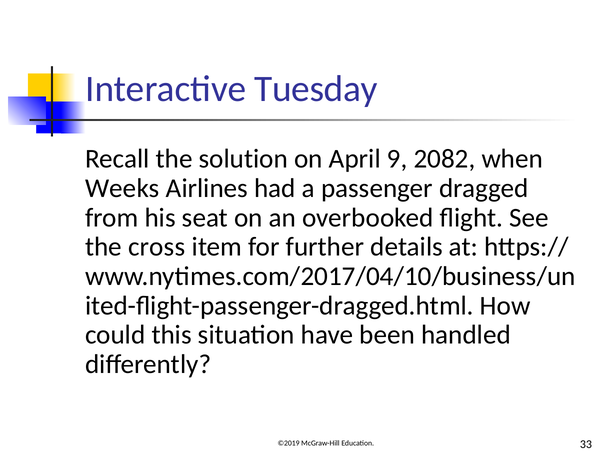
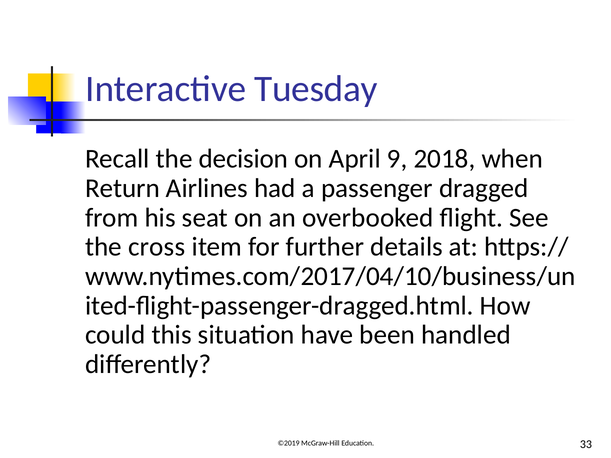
solution: solution -> decision (243, 159)
2082: 2082 -> 2018 (444, 159)
Weeks: Weeks -> Return (122, 188)
